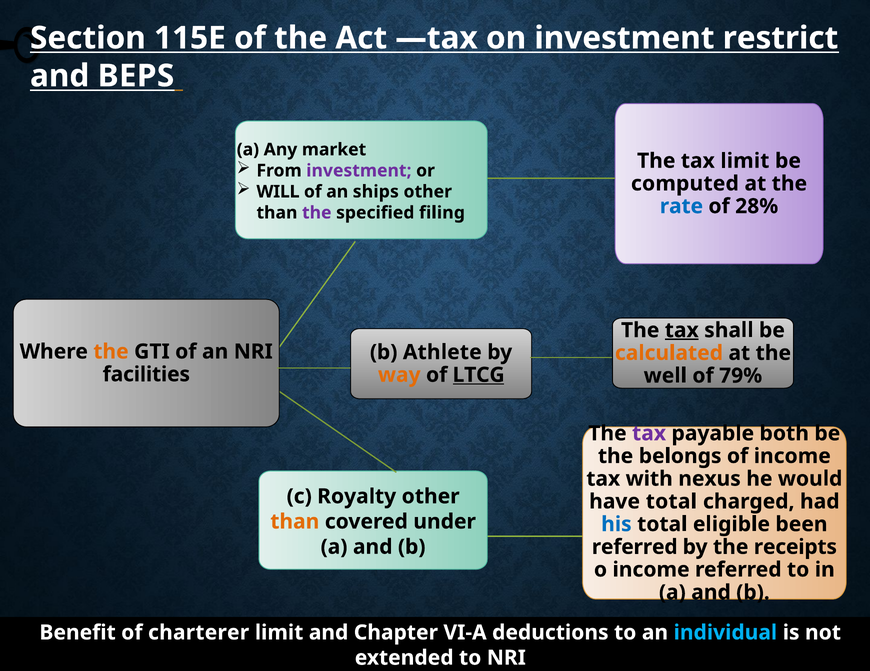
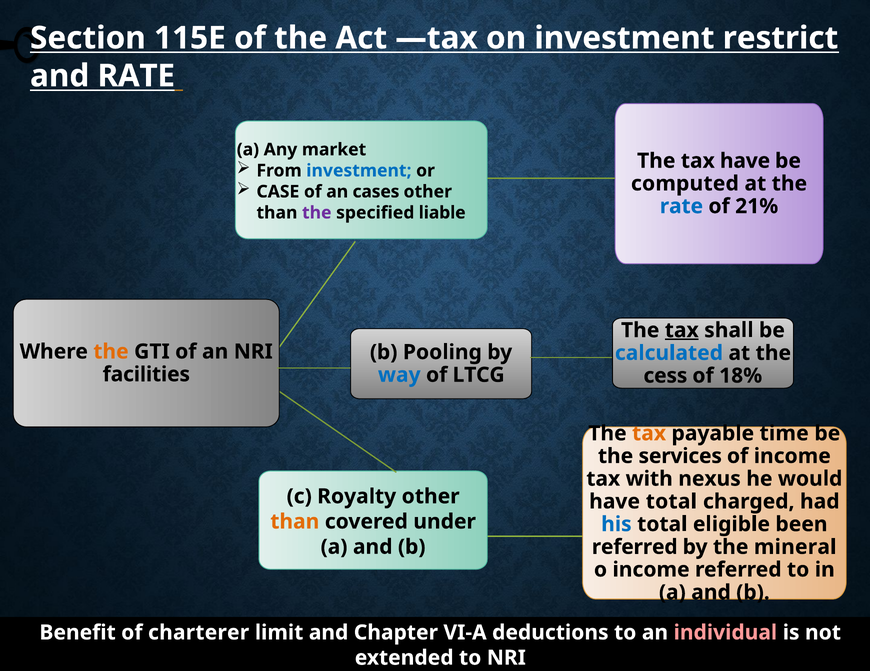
and BEPS: BEPS -> RATE (136, 76)
tax limit: limit -> have (745, 161)
investment colour: purple -> blue (359, 171)
WILL: WILL -> CASE (278, 192)
ships: ships -> cases (376, 192)
28%: 28% -> 21% (757, 206)
filing: filing -> liable (442, 213)
Athlete: Athlete -> Pooling (442, 352)
calculated colour: orange -> blue (669, 353)
way colour: orange -> blue (399, 375)
LTCG underline: present -> none (479, 375)
well: well -> cess (665, 376)
79%: 79% -> 18% (741, 376)
tax colour: purple -> orange (649, 433)
both: both -> time (784, 433)
belongs: belongs -> services (680, 456)
receipts: receipts -> mineral (795, 547)
individual colour: light blue -> pink (725, 633)
